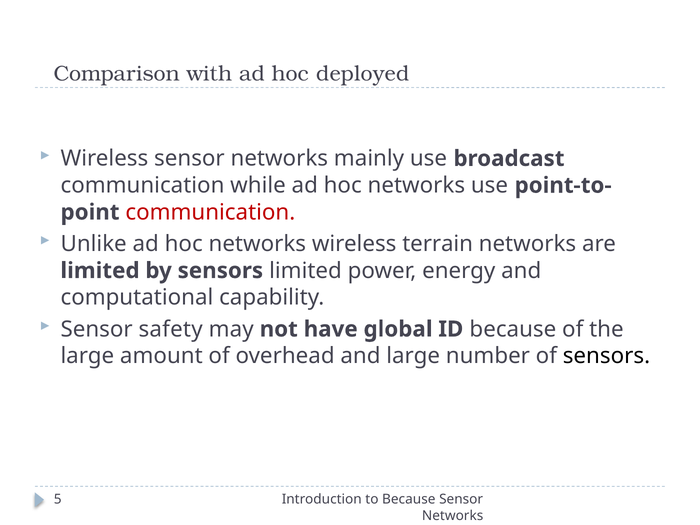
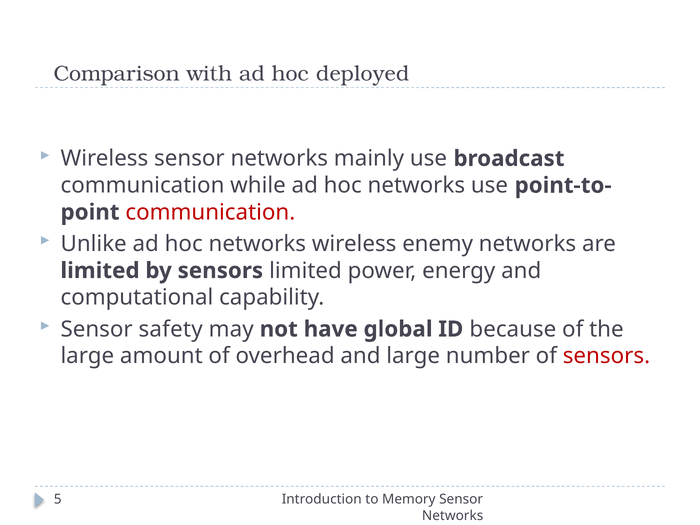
terrain: terrain -> enemy (438, 244)
sensors colour: black -> red (606, 356)
to Because: Because -> Memory (409, 499)
